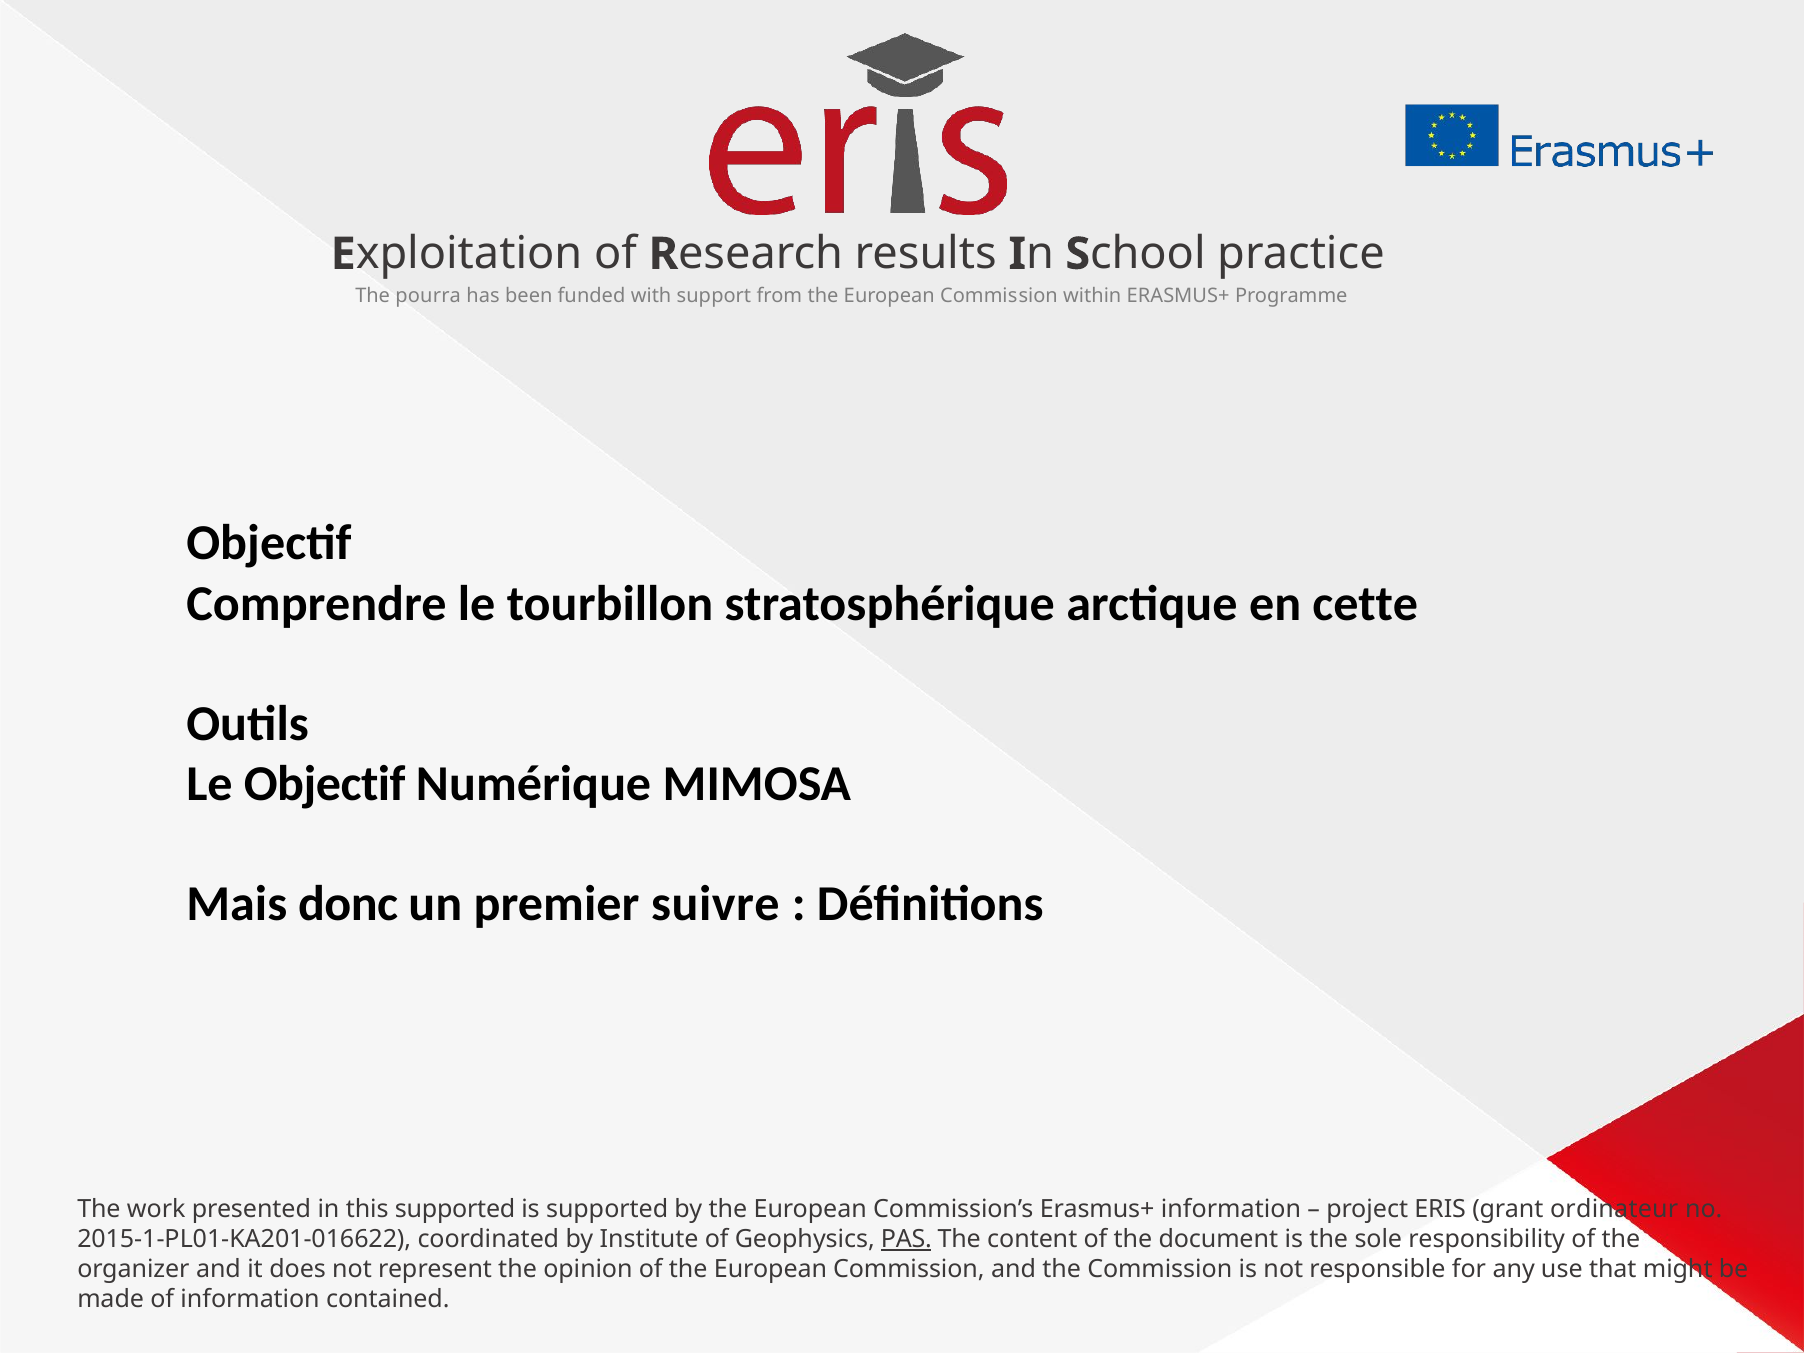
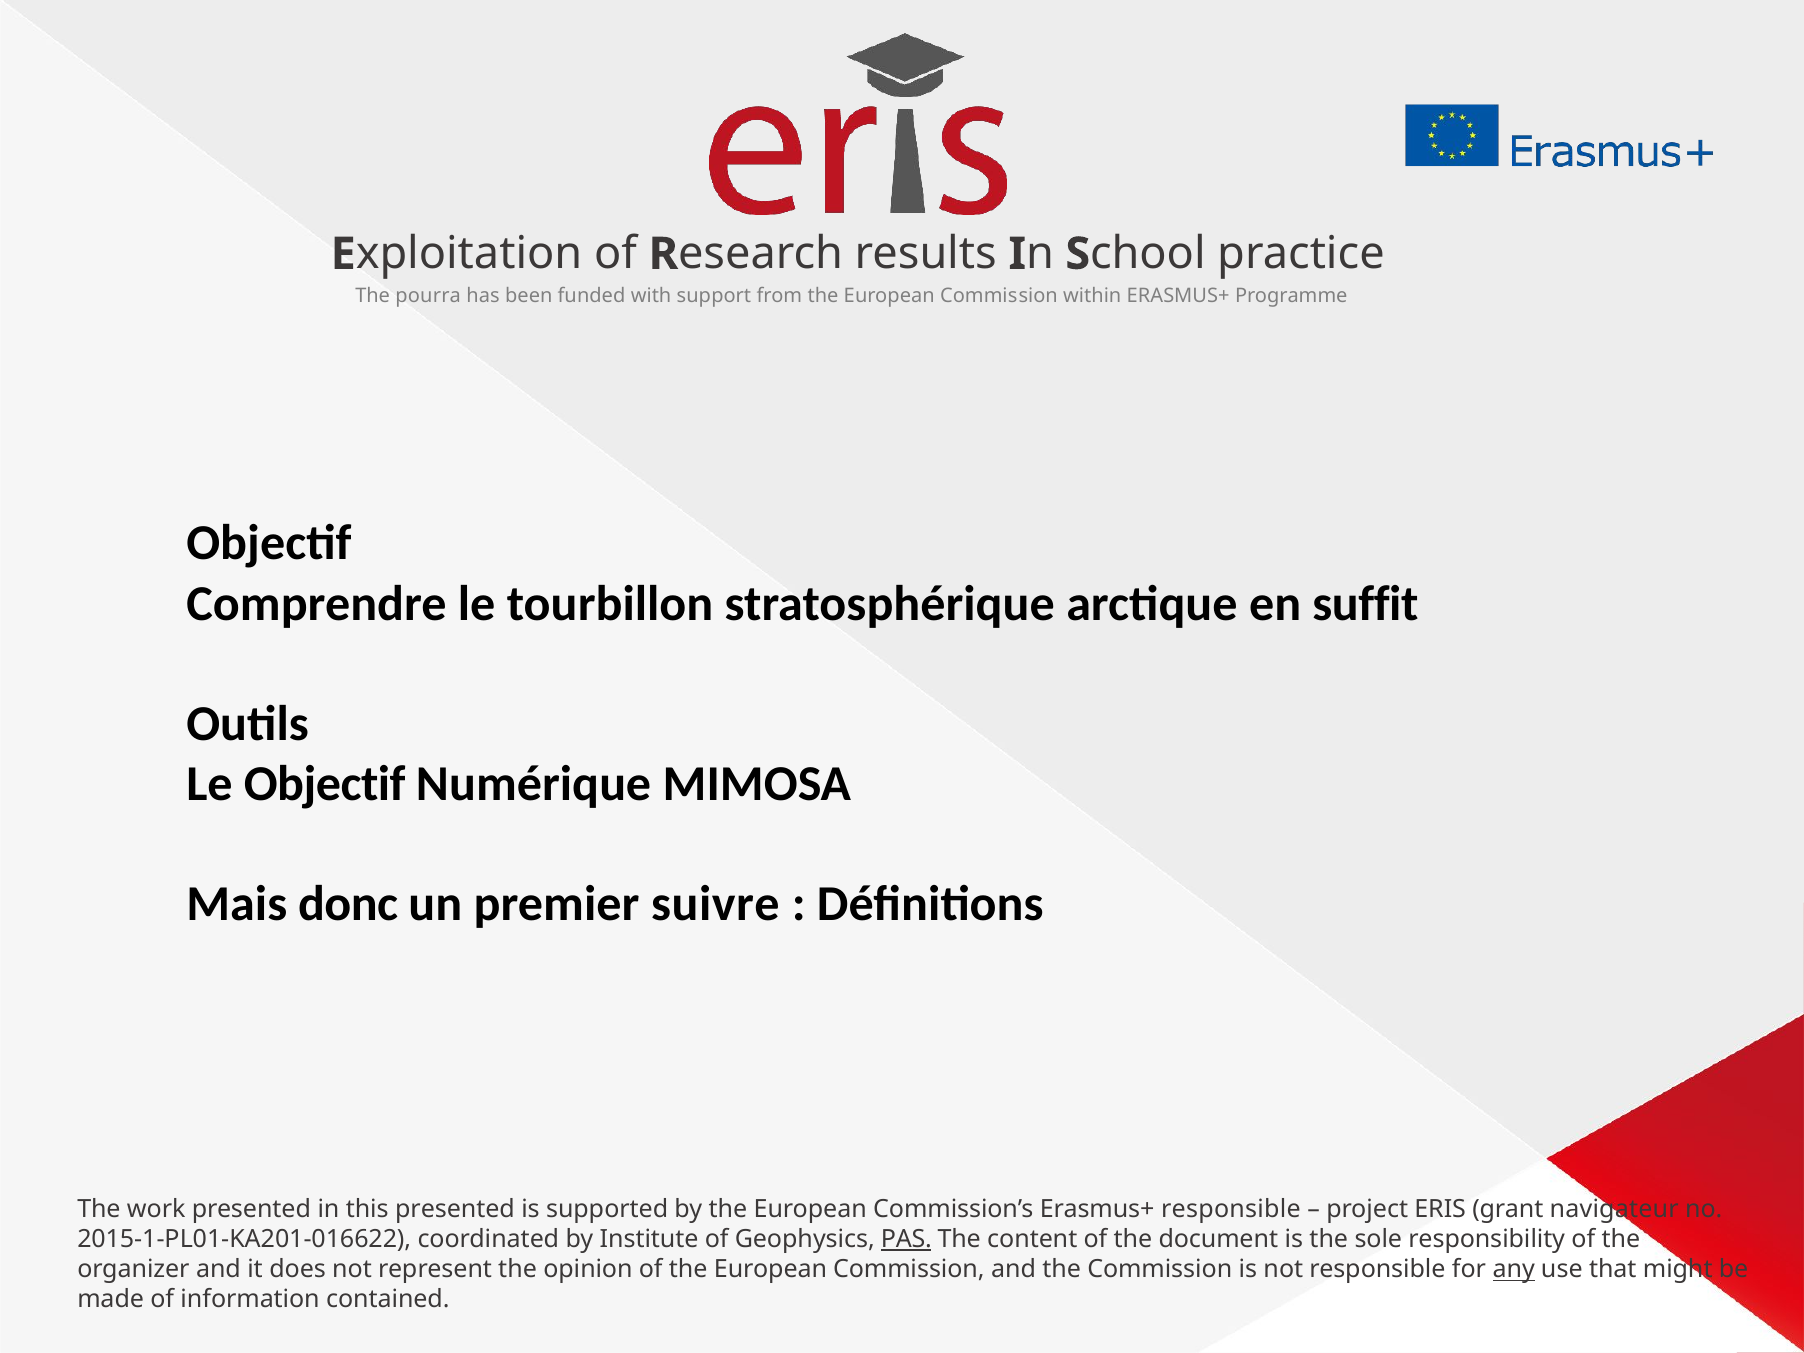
cette: cette -> suffit (1365, 604)
this supported: supported -> presented (455, 1209)
Erasmus+ information: information -> responsible (1231, 1209)
ordinateur: ordinateur -> navigateur (1614, 1209)
any underline: none -> present (1514, 1270)
